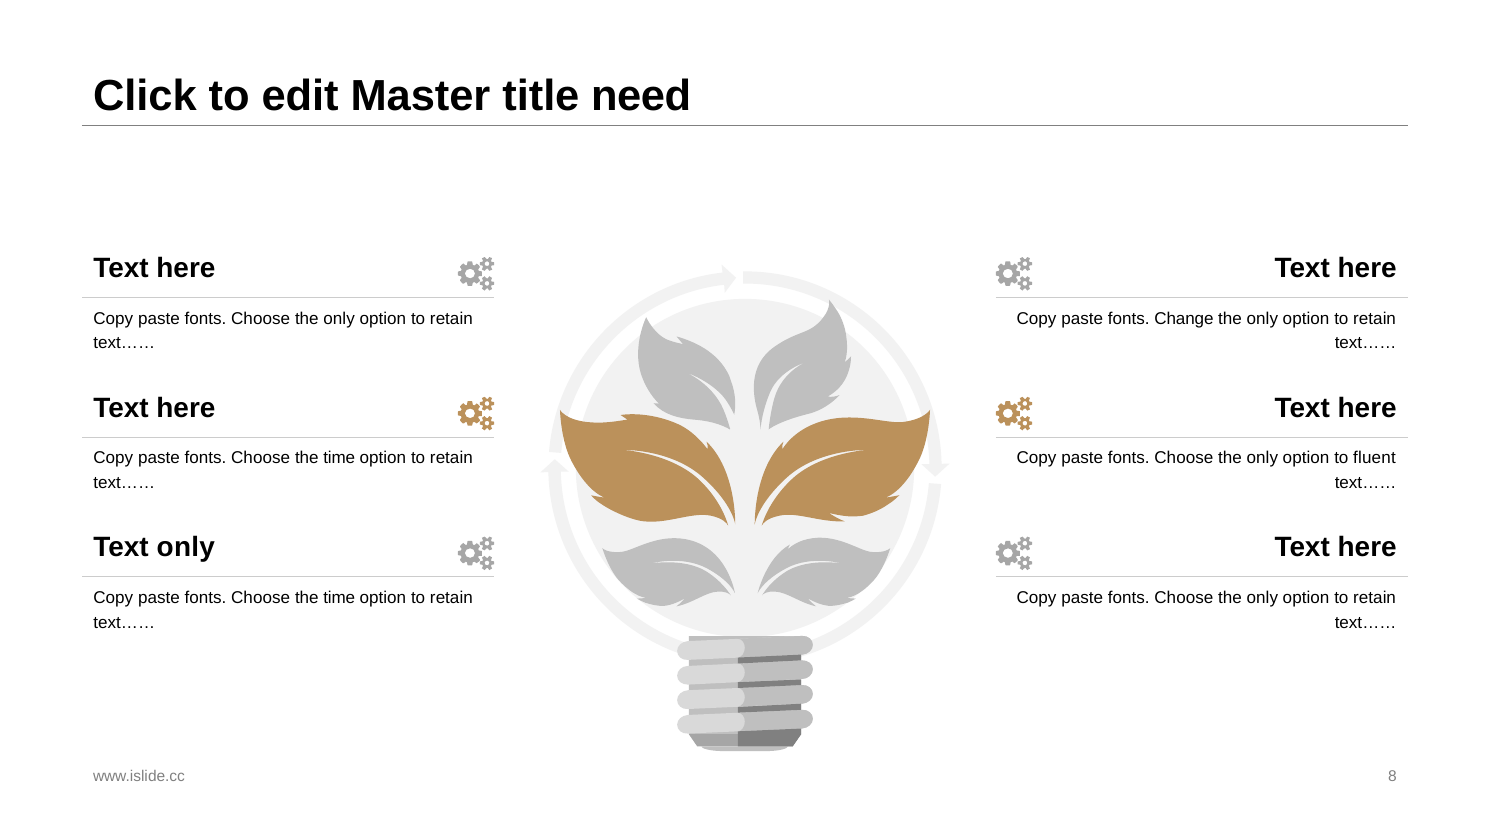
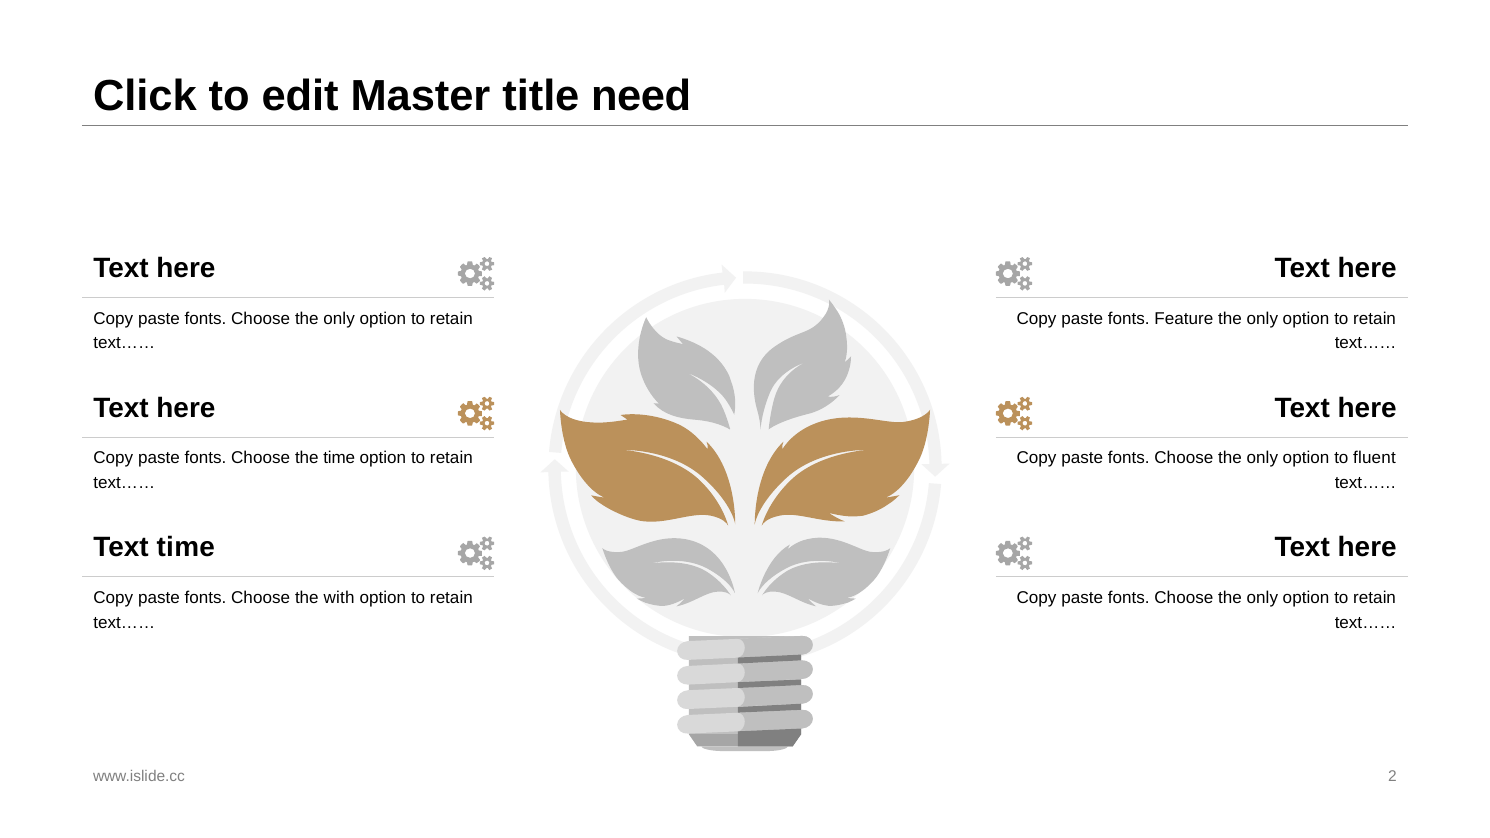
Change: Change -> Feature (1184, 318)
Text only: only -> time (186, 548)
time: time -> with (339, 598)
8: 8 -> 2 (1392, 776)
